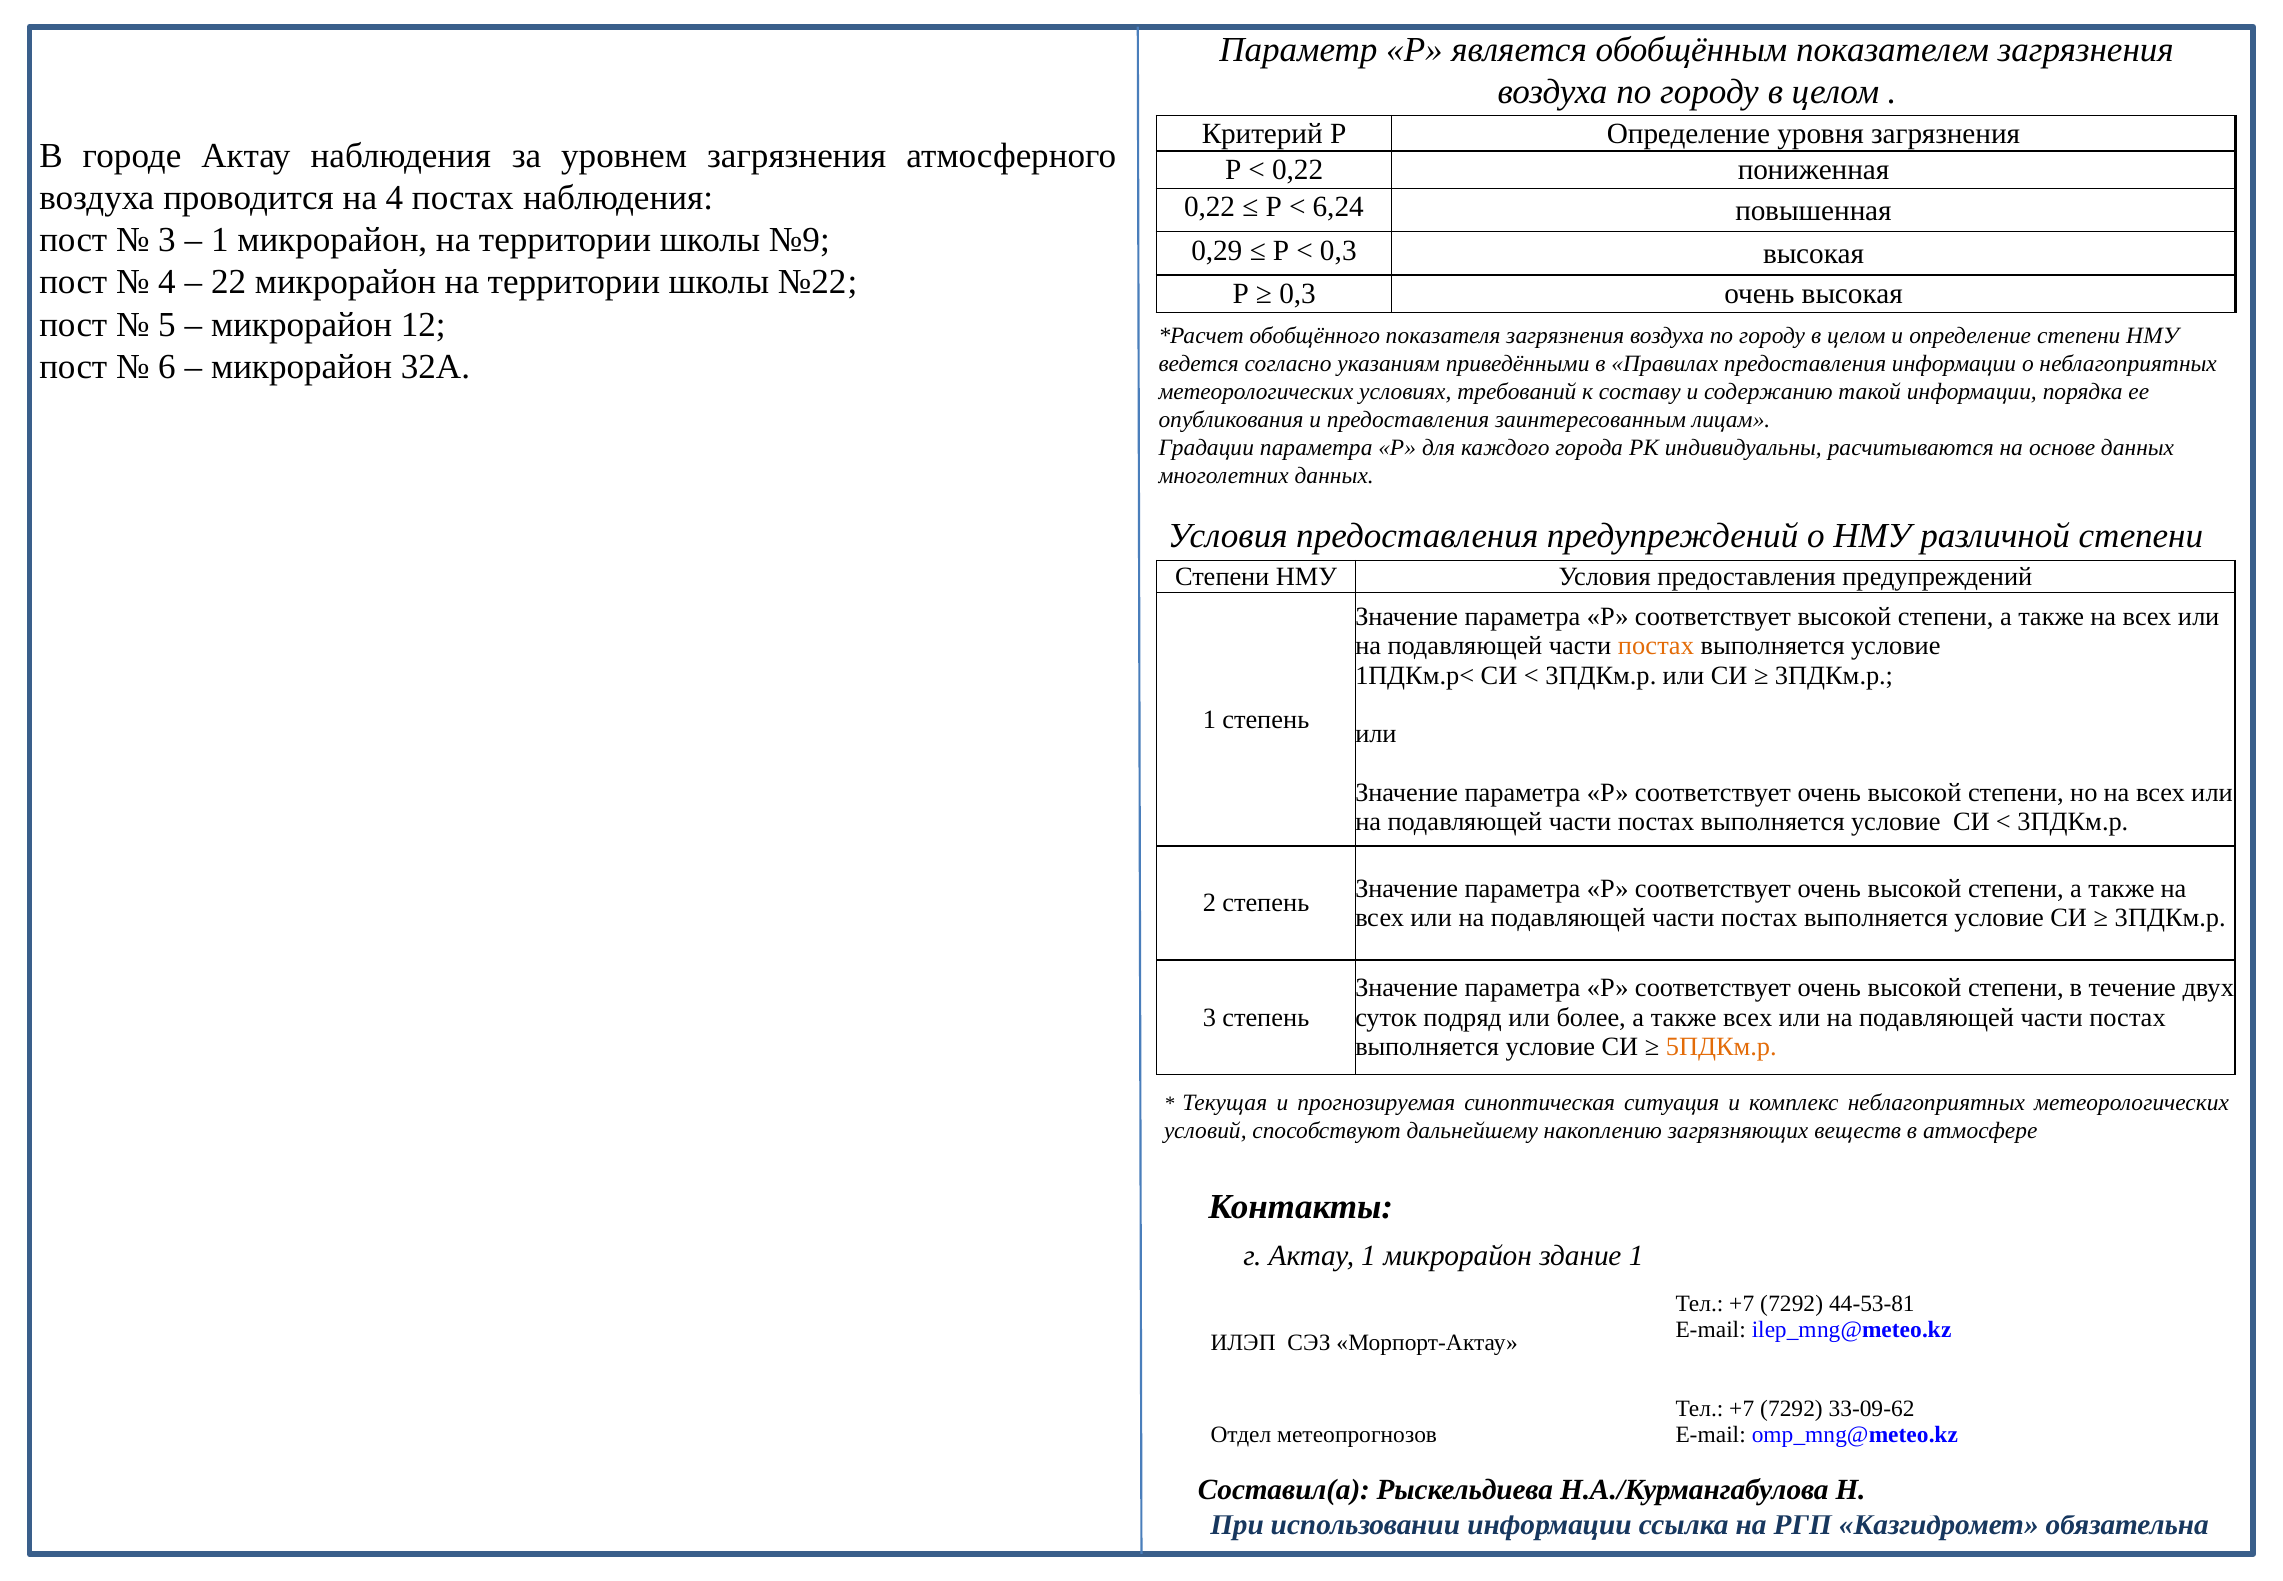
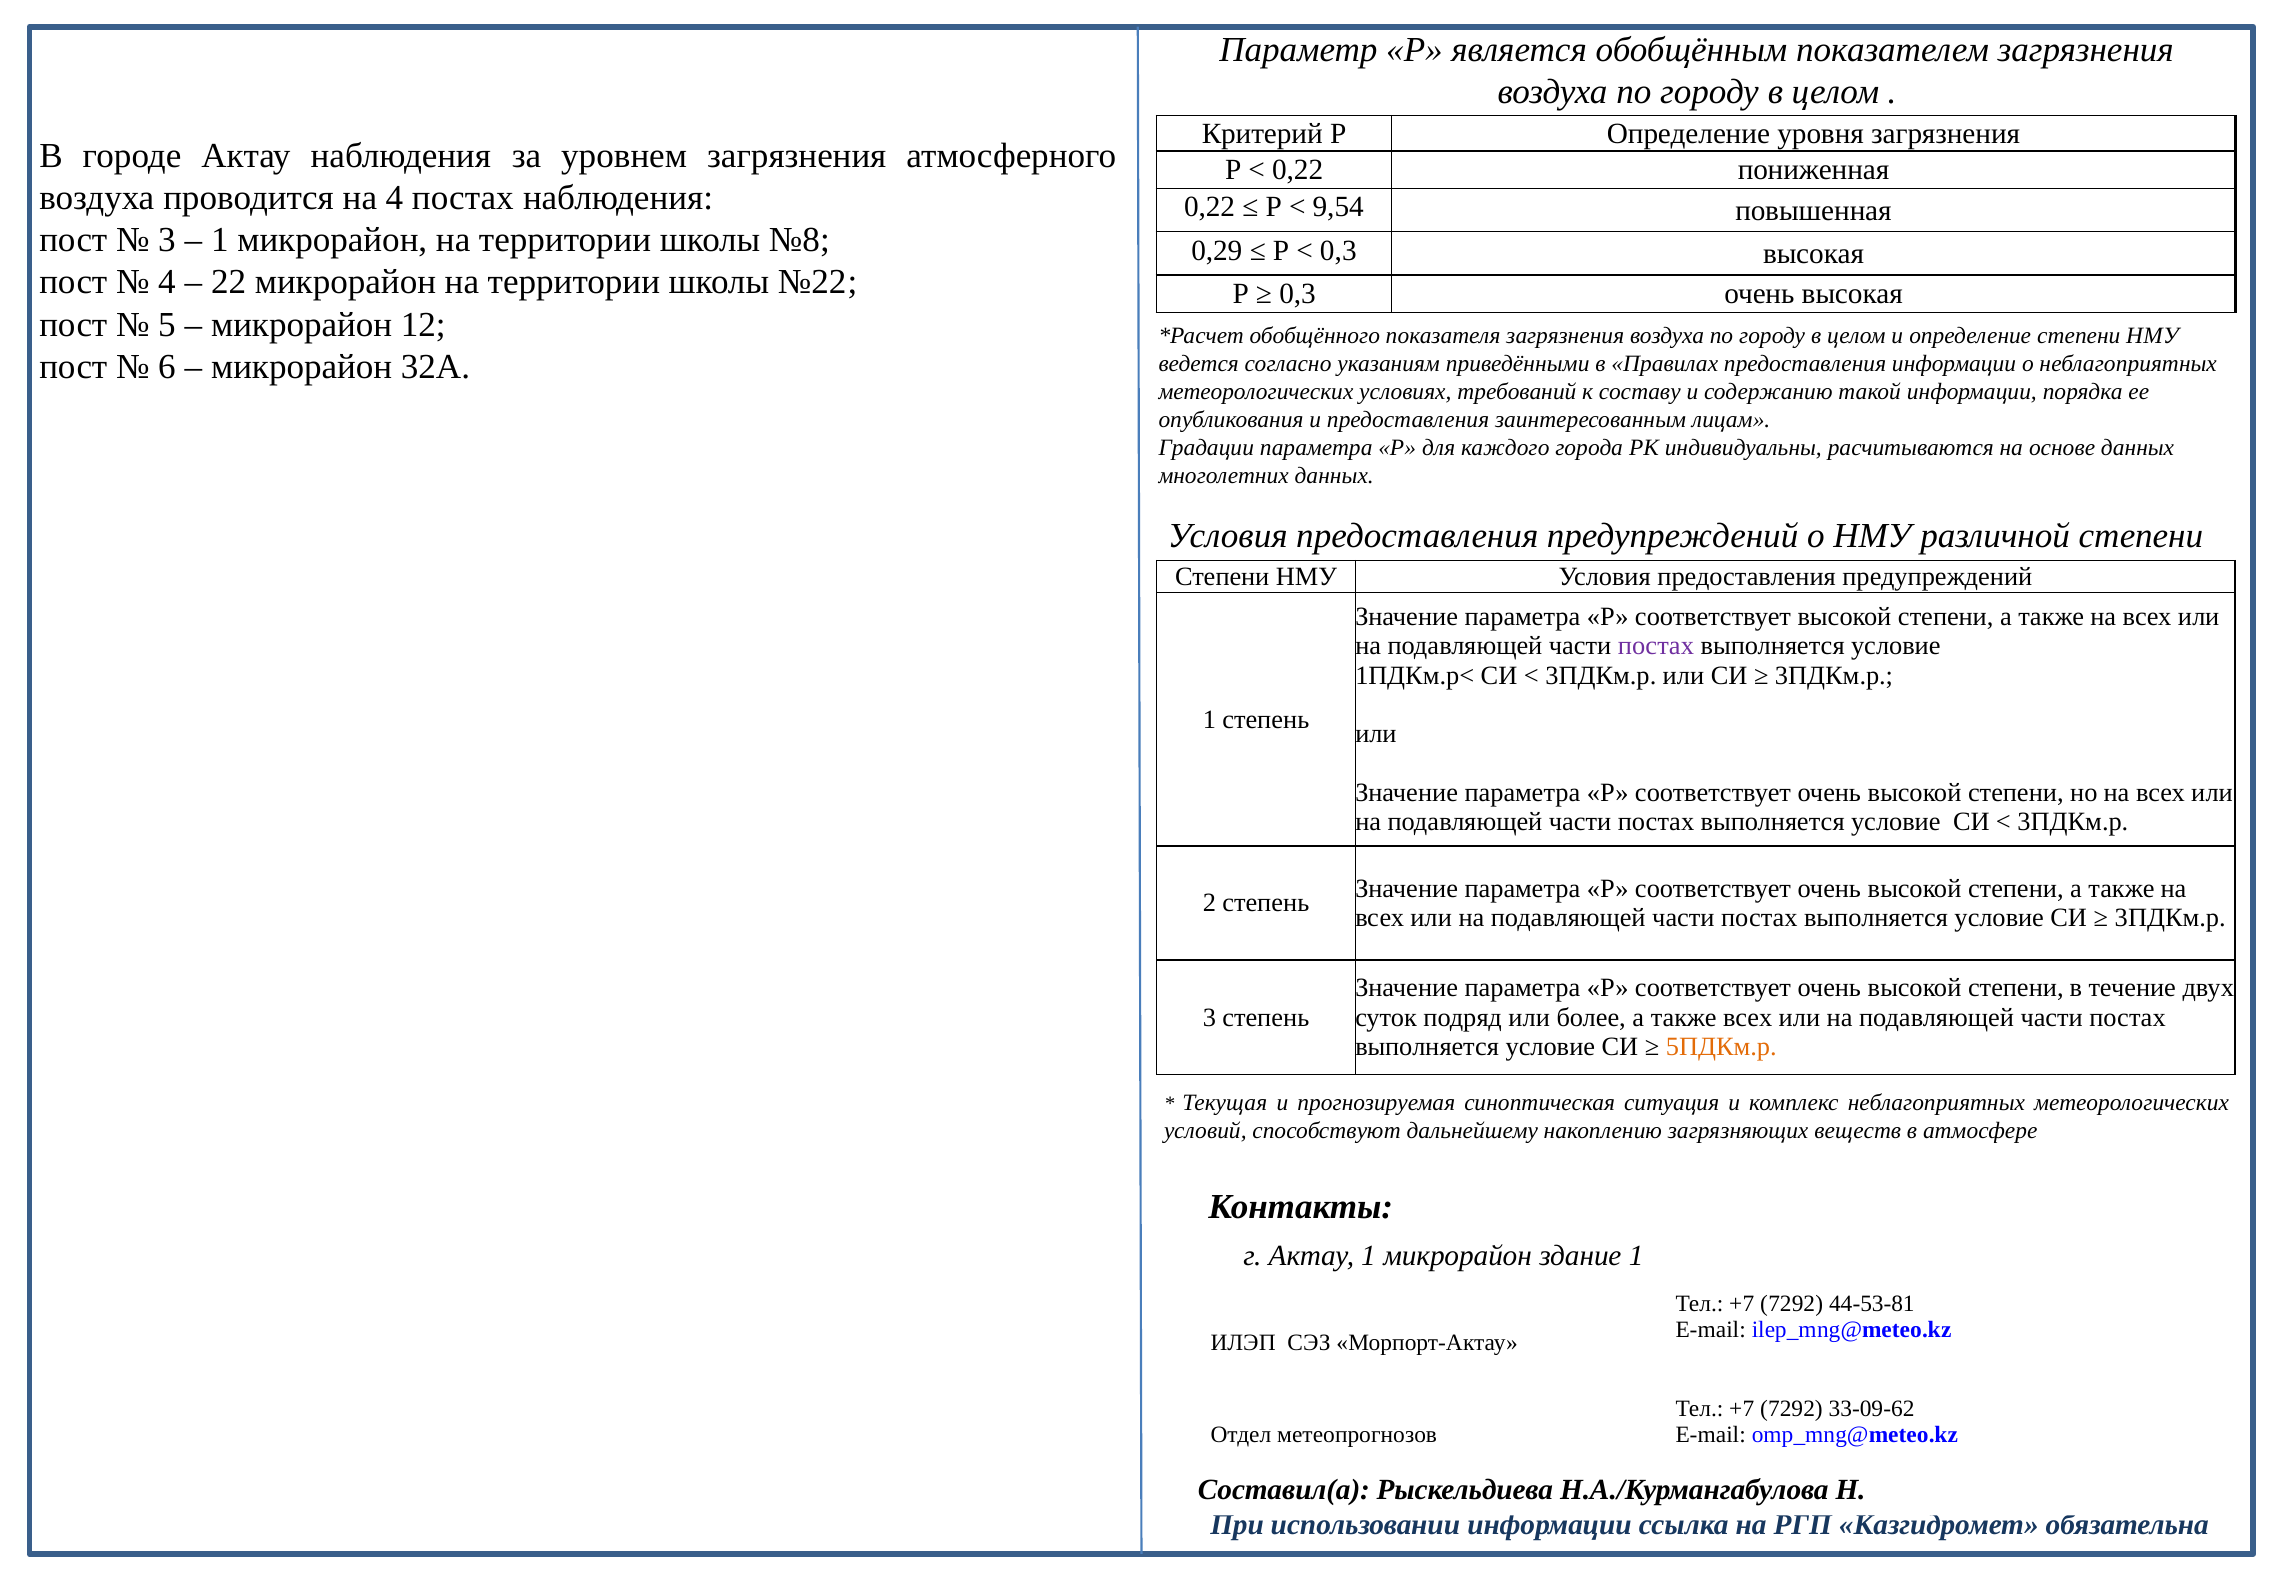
6,24: 6,24 -> 9,54 (1338, 207)
№9: №9 -> №8 (799, 240)
постах colour: orange -> purple (1656, 646)
